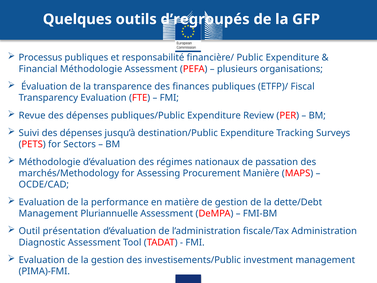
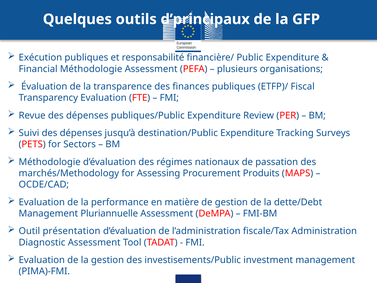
d’regroupés: d’regroupés -> d’principaux (205, 19)
Processus: Processus -> Exécution (40, 58)
Manière: Manière -> Produits (261, 173)
